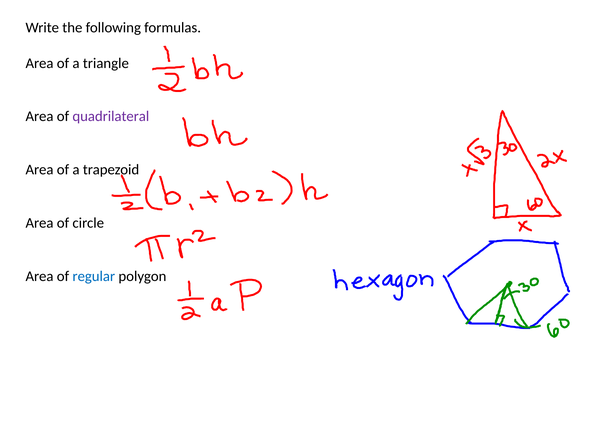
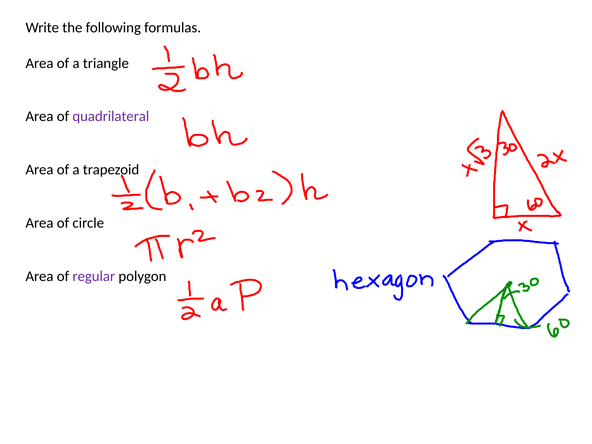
regular colour: blue -> purple (94, 276)
